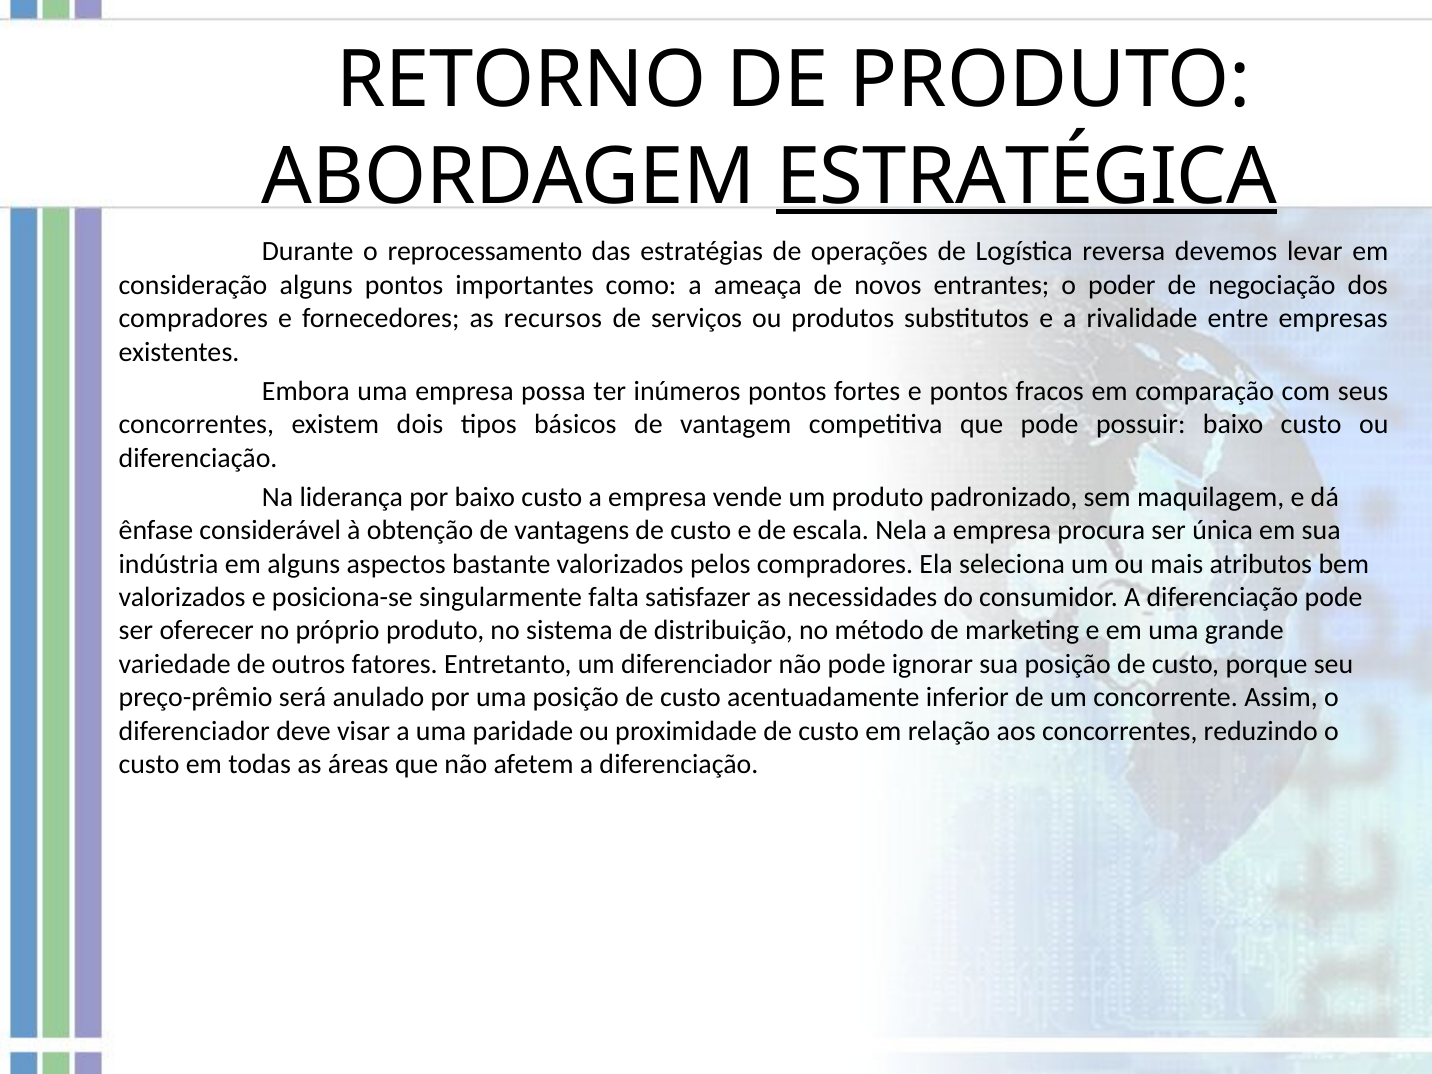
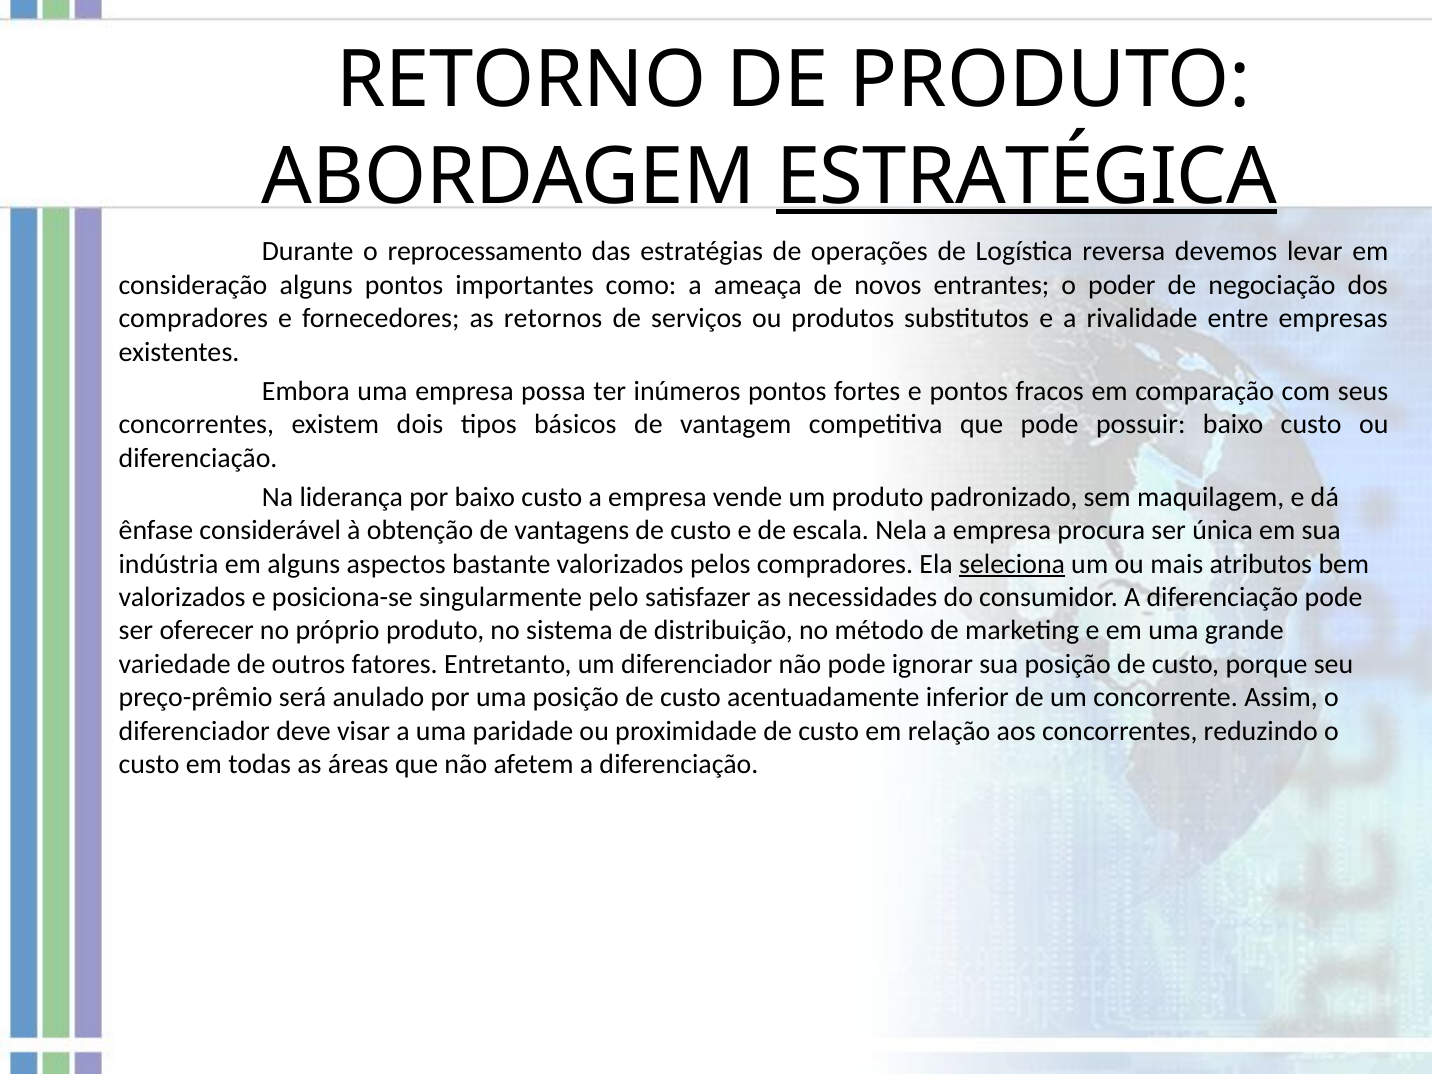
recursos: recursos -> retornos (553, 319)
seleciona underline: none -> present (1012, 564)
falta: falta -> pelo (613, 597)
